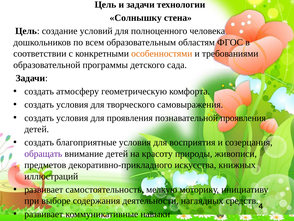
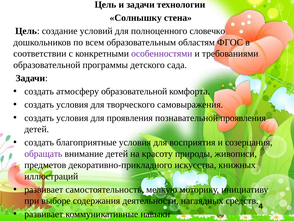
человека: человека -> словечко (207, 31)
особенностями colour: orange -> purple (162, 54)
атмосферу геометрическую: геометрическую -> образовательной (134, 91)
